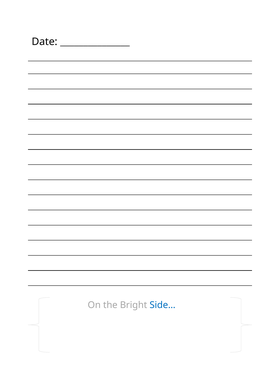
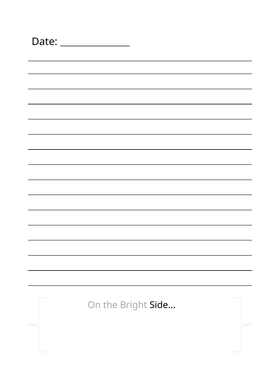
Side… colour: blue -> black (163, 305)
